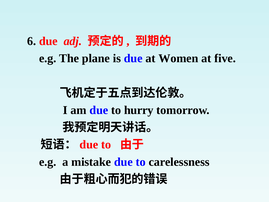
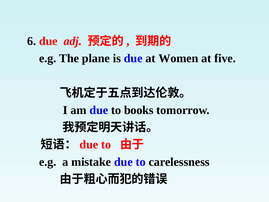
hurry: hurry -> books (139, 110)
